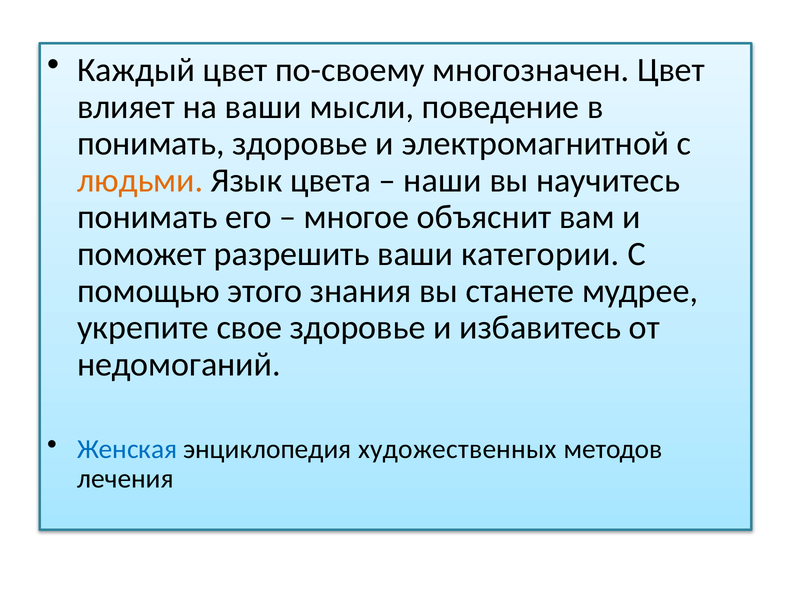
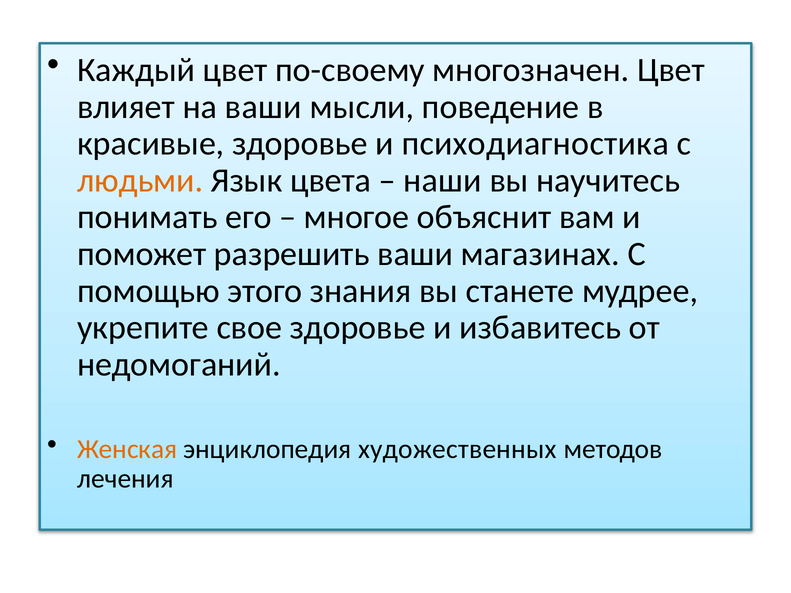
понимать: понимать -> красивые (151, 144)
электромагнитной: электромагнитной -> психодиагностика (535, 144)
категории: категории -> магазинах (540, 254)
Женская colour: blue -> orange (127, 449)
